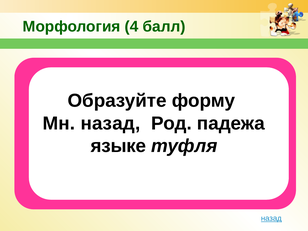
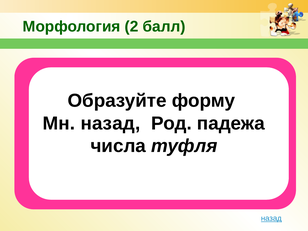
4: 4 -> 2 (132, 26)
языке: языке -> числа (118, 146)
